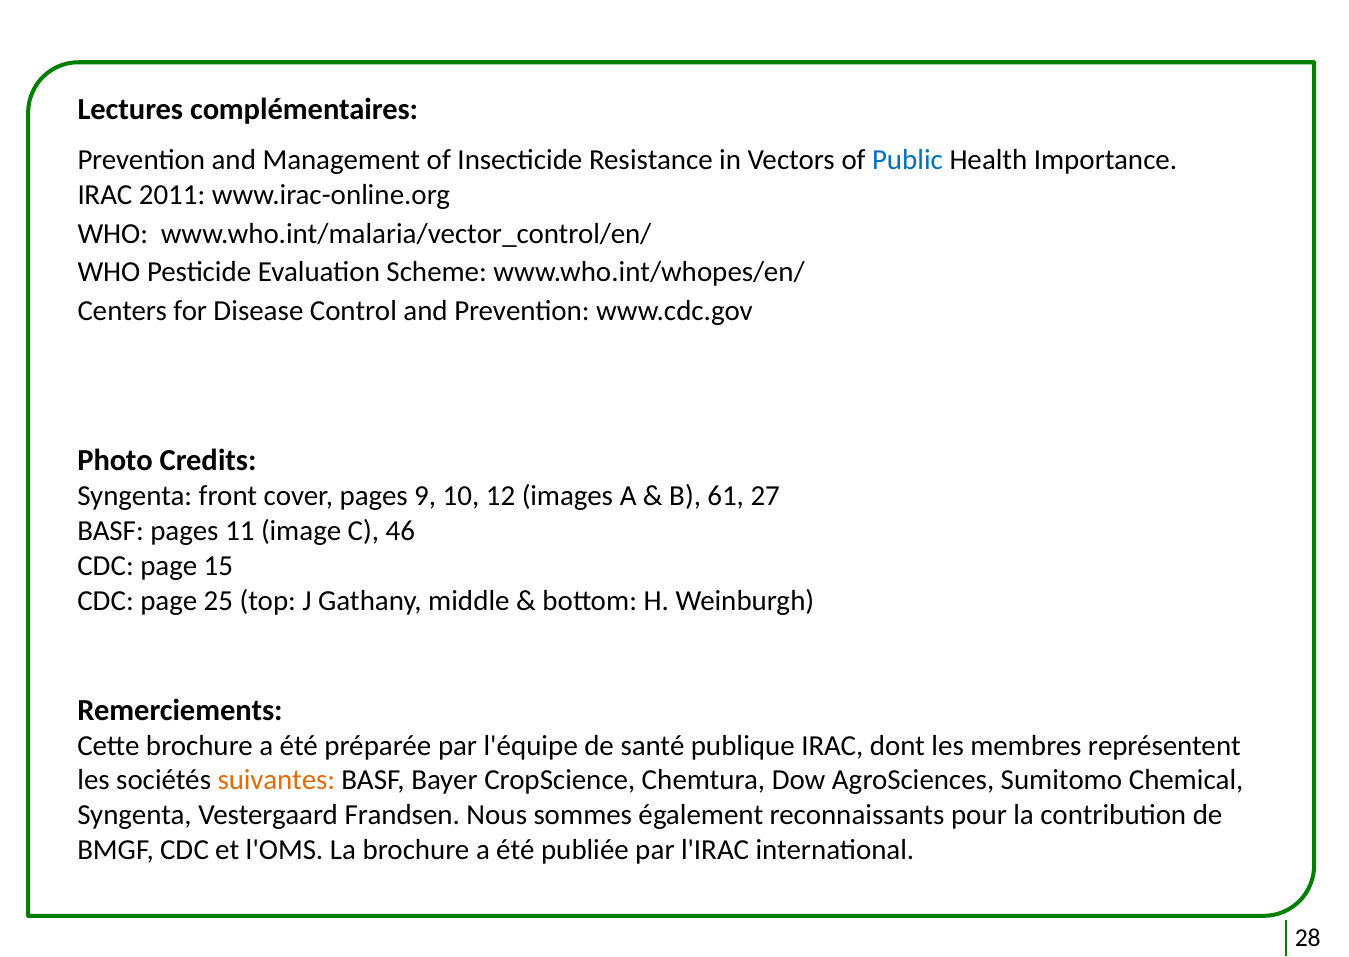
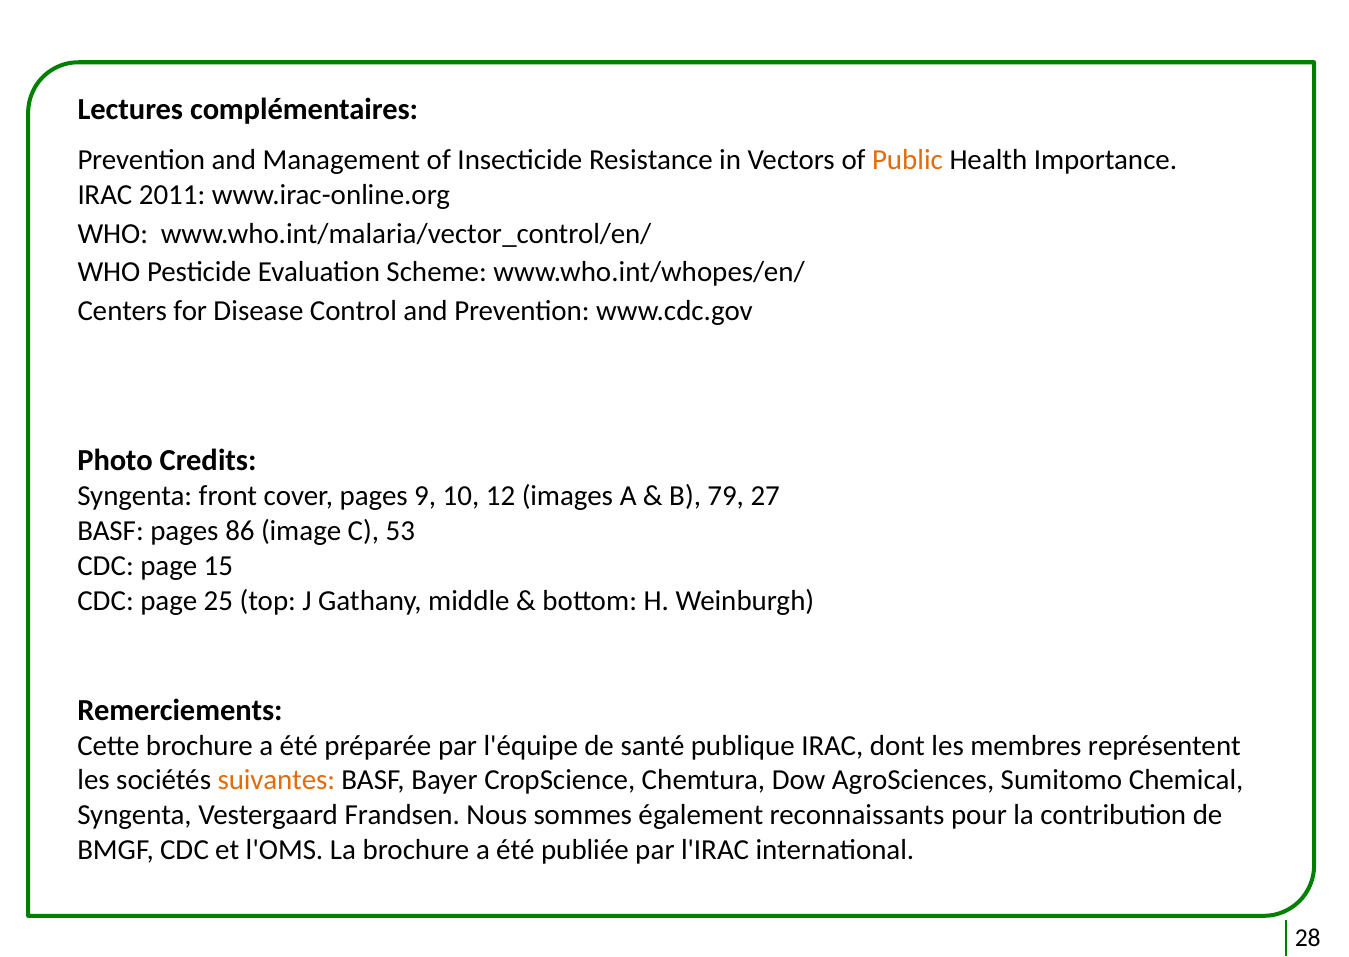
Public colour: blue -> orange (907, 160)
61: 61 -> 79 (726, 496)
11: 11 -> 86 (240, 531)
46: 46 -> 53 (400, 531)
